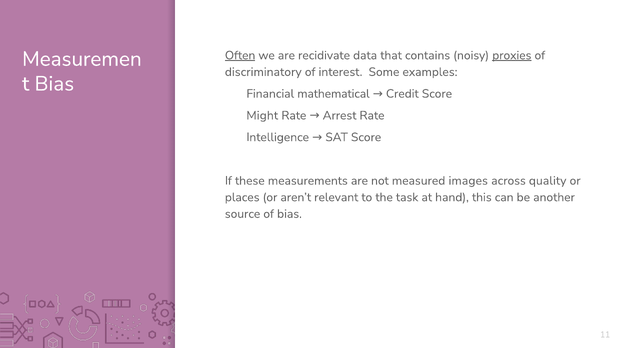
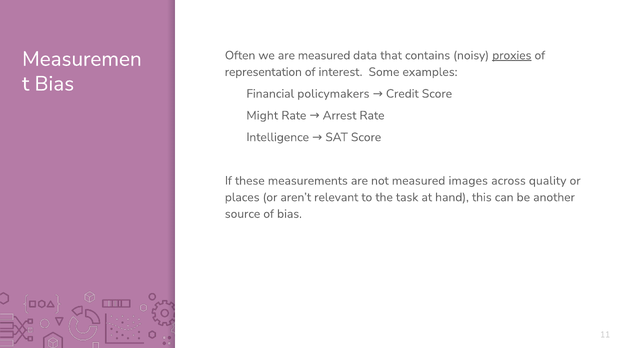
Often underline: present -> none (240, 55)
are recidivate: recidivate -> measured (324, 55)
discriminatory: discriminatory -> representation (263, 72)
mathematical: mathematical -> policymakers (333, 94)
